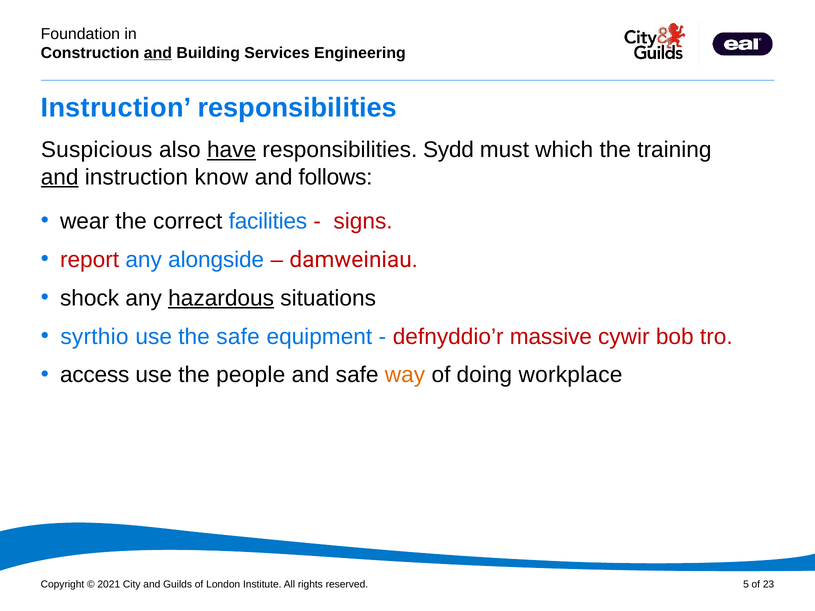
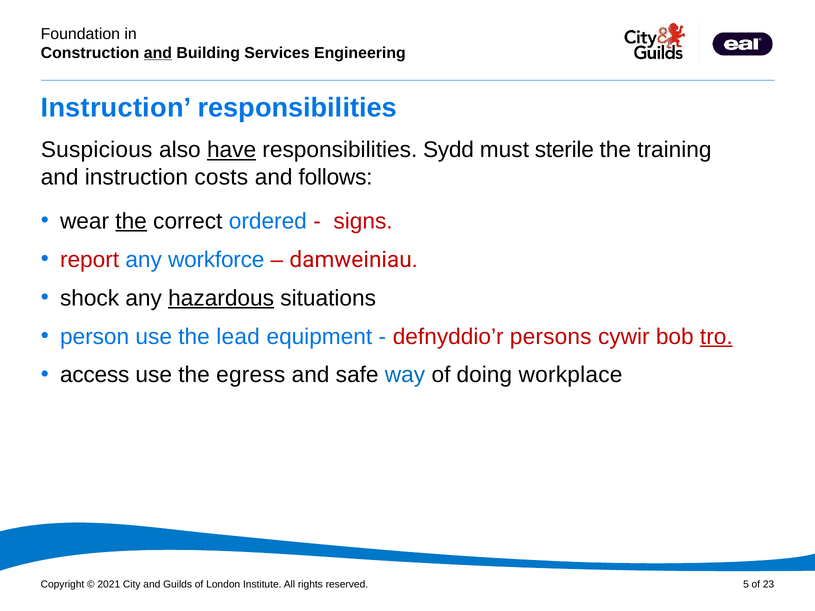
which: which -> sterile (564, 150)
and underline: present -> none (60, 177)
know: know -> costs (221, 177)
the underline: none -> present (131, 221)
facilities: facilities -> ordered (268, 221)
alongside: alongside -> workforce (216, 260)
syrthio: syrthio -> person (95, 337)
the safe: safe -> lead (238, 337)
massive: massive -> persons (551, 337)
tro underline: none -> present (716, 337)
people: people -> egress (251, 375)
way colour: orange -> blue (405, 375)
